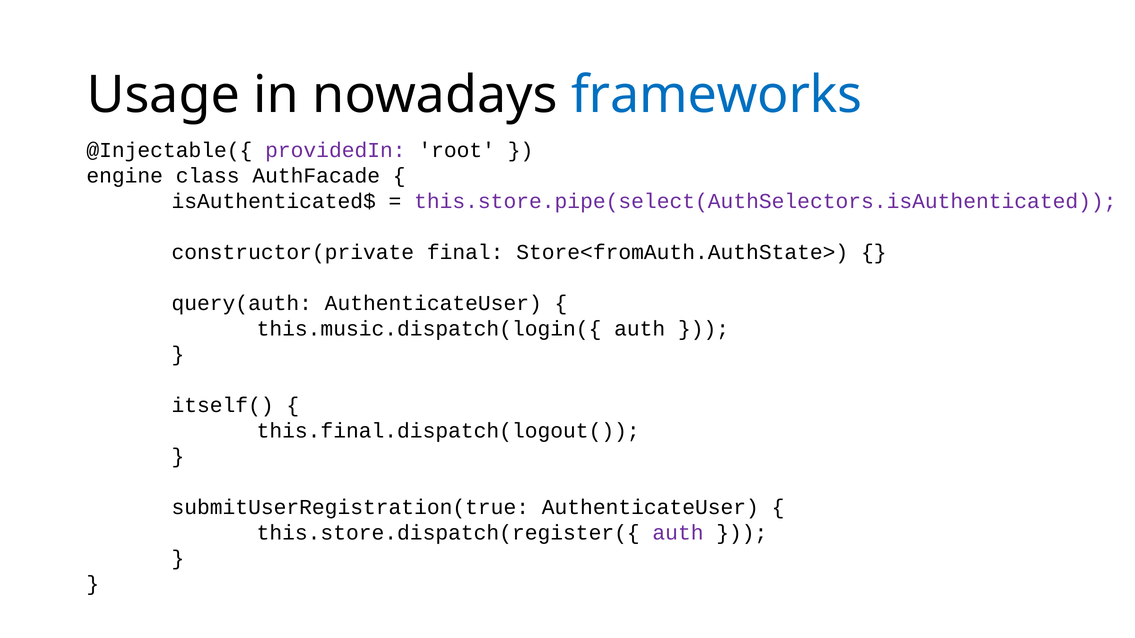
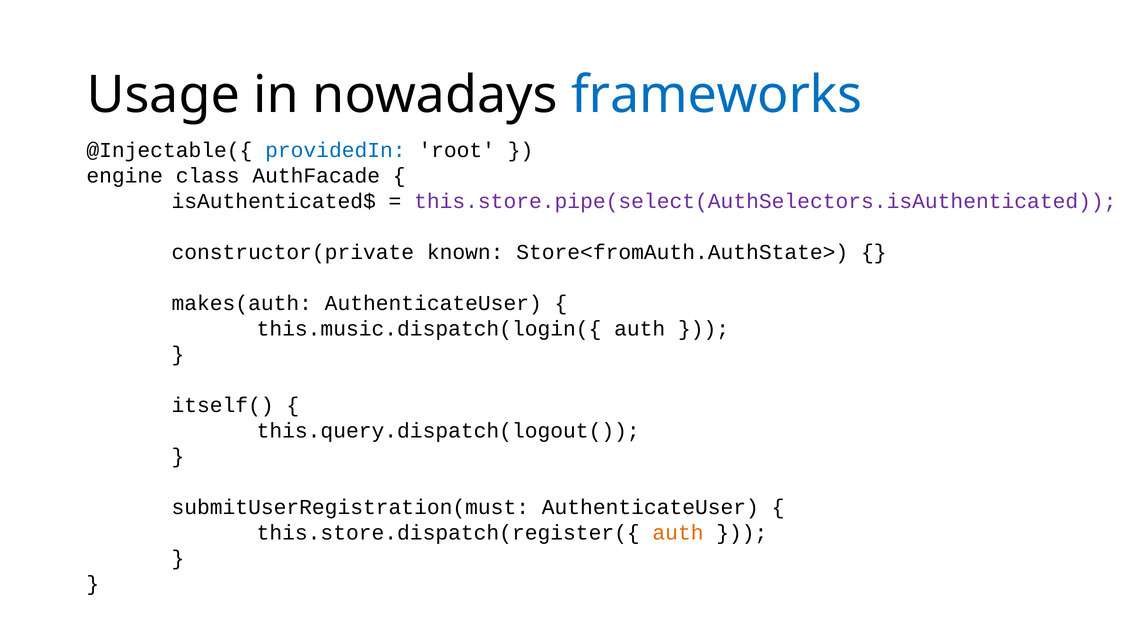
providedIn colour: purple -> blue (335, 150)
final: final -> known (465, 252)
query(auth: query(auth -> makes(auth (242, 303)
this.final.dispatch(logout(: this.final.dispatch(logout( -> this.query.dispatch(logout( (448, 431)
submitUserRegistration(true: submitUserRegistration(true -> submitUserRegistration(must (350, 508)
auth colour: purple -> orange (678, 533)
